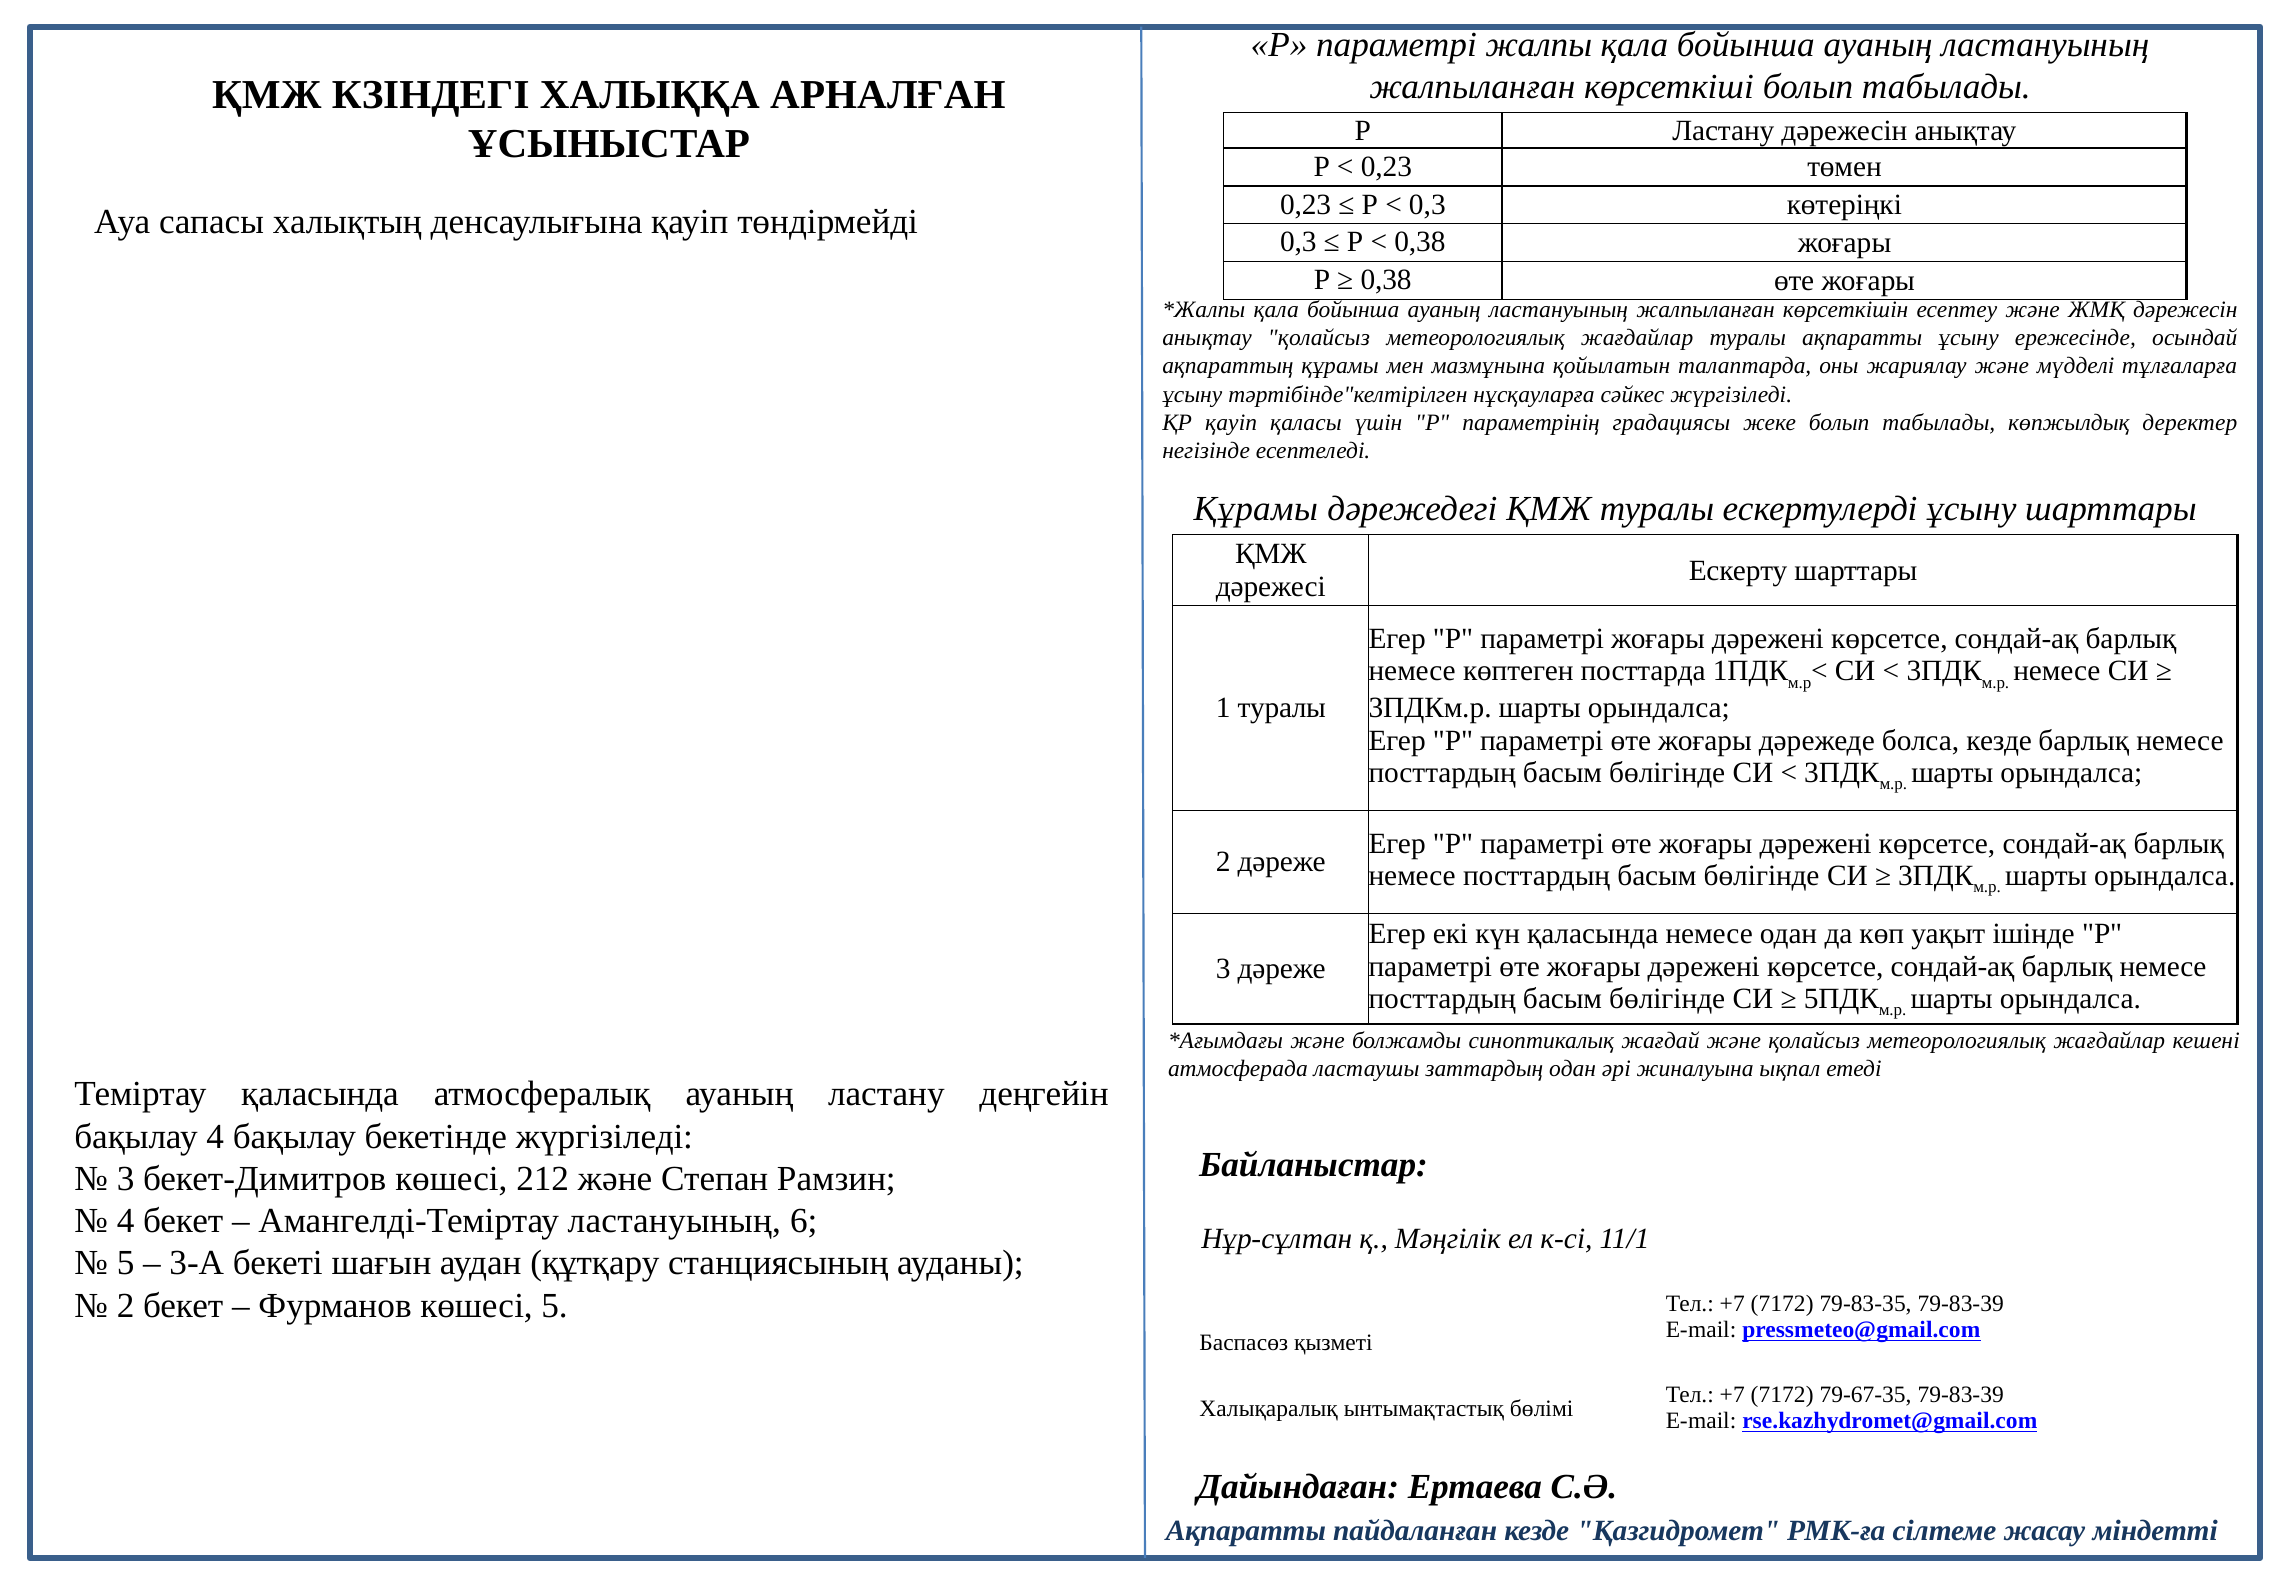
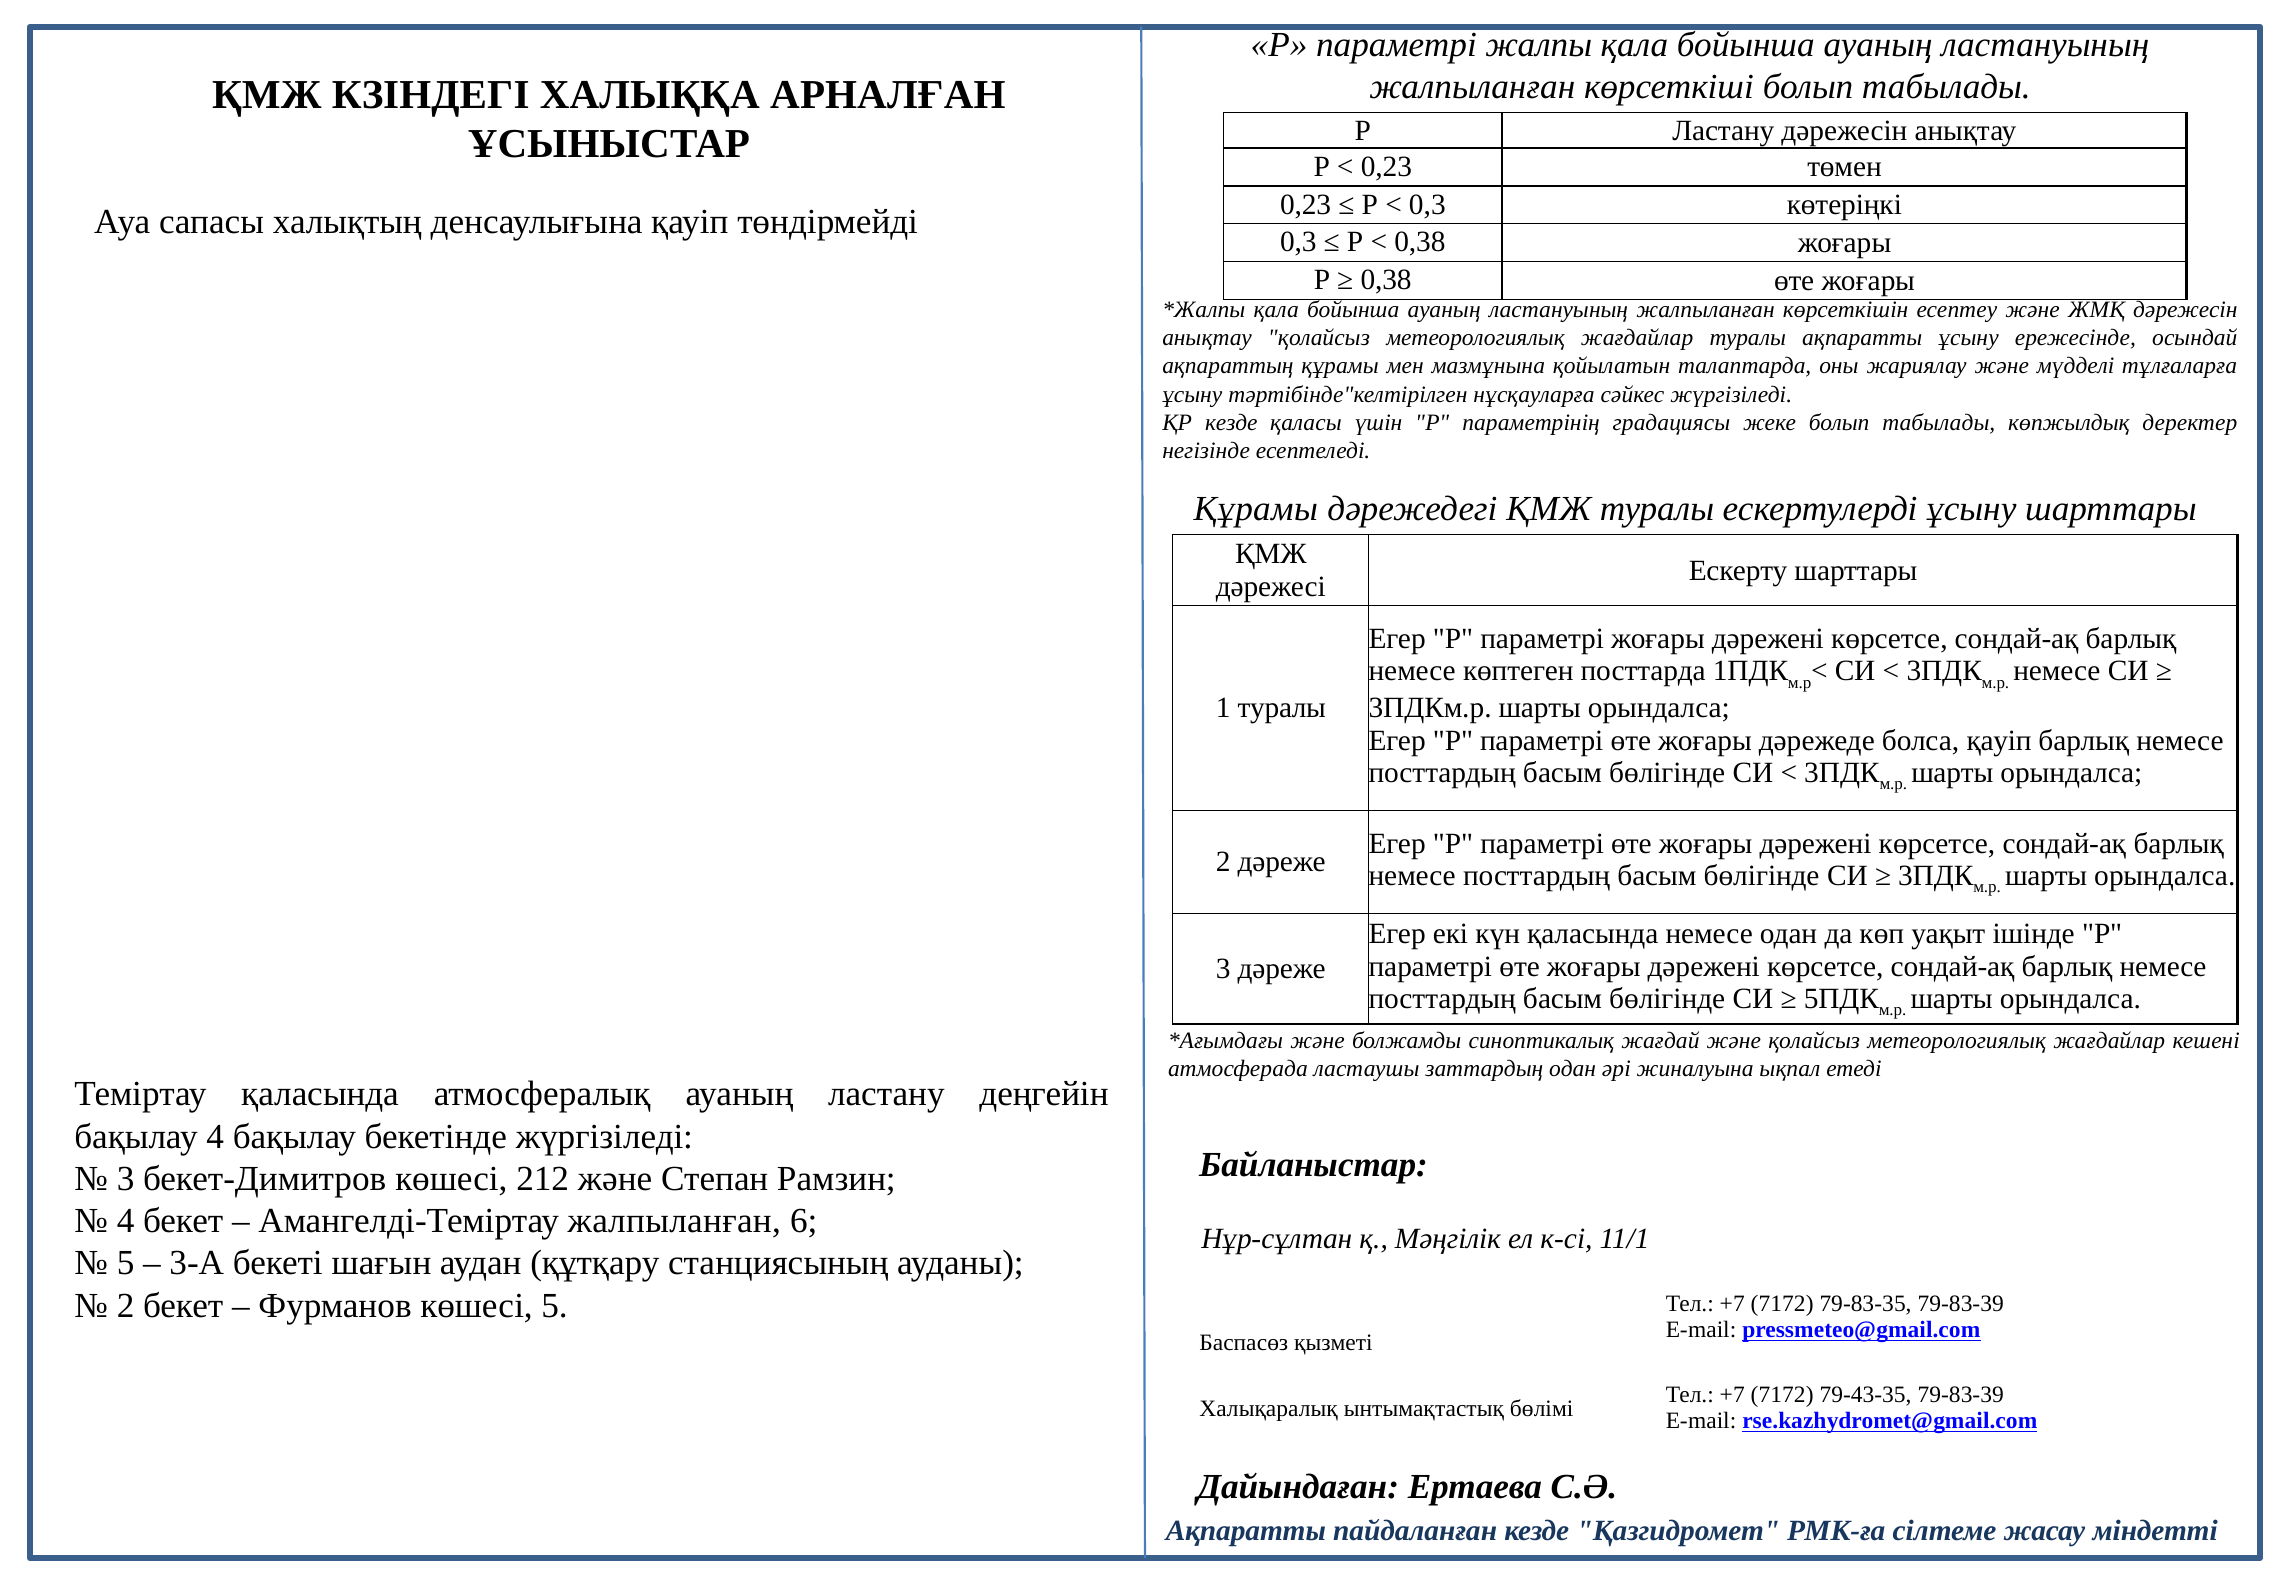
ҚР қауіп: қауіп -> кезде (1231, 423)
болса кезде: кезде -> қауіп (1999, 741)
Амангелді-Теміртау ластануының: ластануының -> жалпыланған (674, 1221)
79-67-35: 79-67-35 -> 79-43-35 (1866, 1396)
